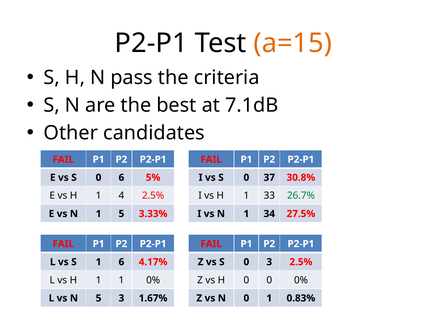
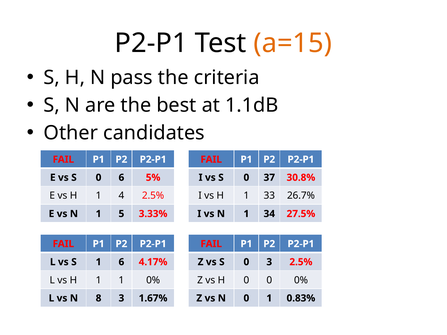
7.1dB: 7.1dB -> 1.1dB (252, 105)
26.7% colour: green -> black (301, 196)
N 5: 5 -> 8 (99, 298)
